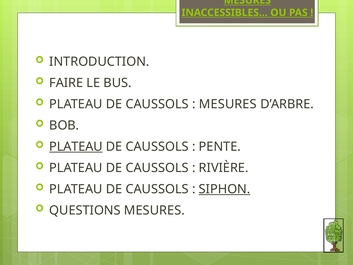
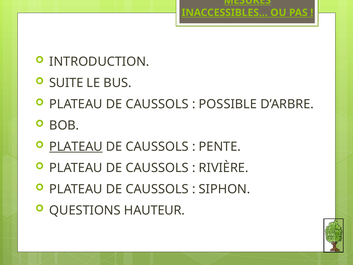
FAIRE: FAIRE -> SUITE (66, 83)
MESURES: MESURES -> POSSIBLE (228, 104)
SIPHON underline: present -> none (225, 189)
QUESTIONS MESURES: MESURES -> HAUTEUR (154, 210)
